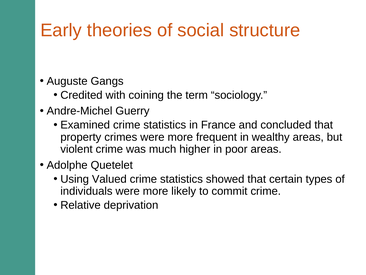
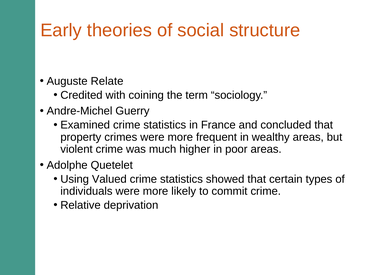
Gangs: Gangs -> Relate (107, 81)
